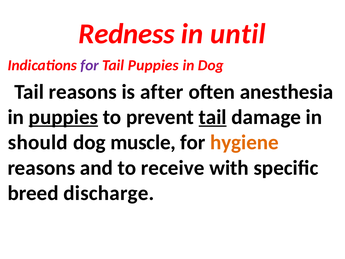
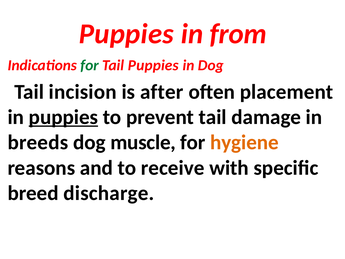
Redness: Redness -> Puppies (126, 34)
until: until -> from (238, 34)
for colour: purple -> green (90, 65)
Tail reasons: reasons -> incision (83, 92)
anesthesia: anesthesia -> placement (287, 92)
tail underline: present -> none (213, 117)
should: should -> breeds (38, 142)
